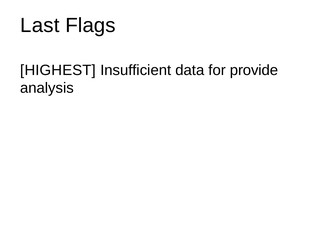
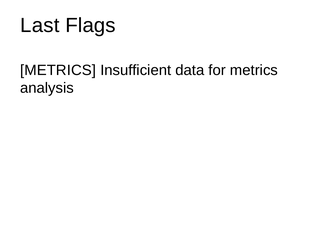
HIGHEST: HIGHEST -> METRICS (58, 70)
for provide: provide -> metrics (254, 70)
